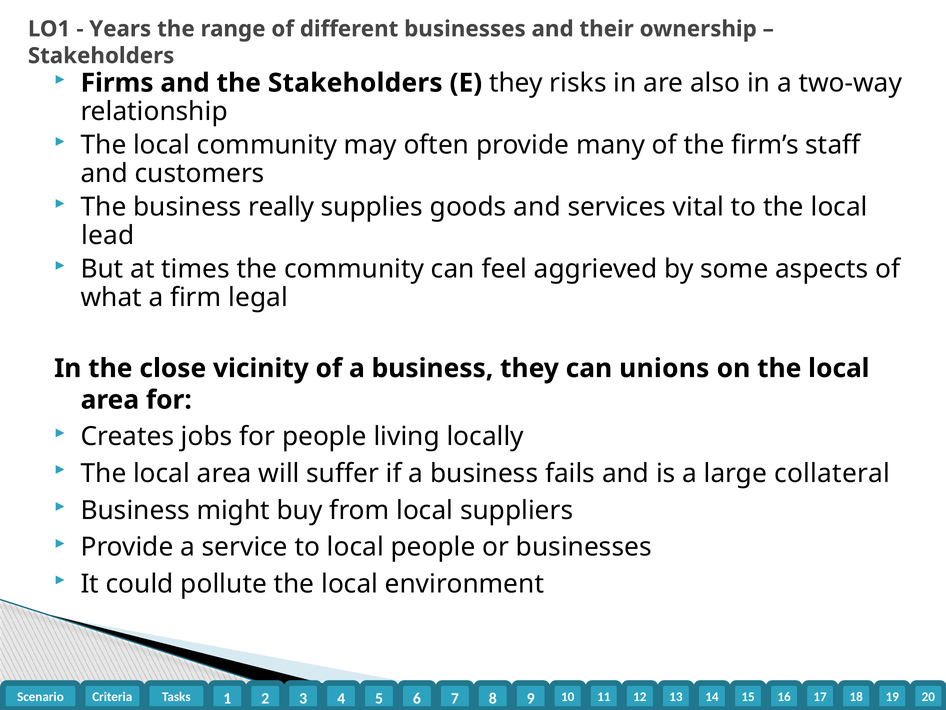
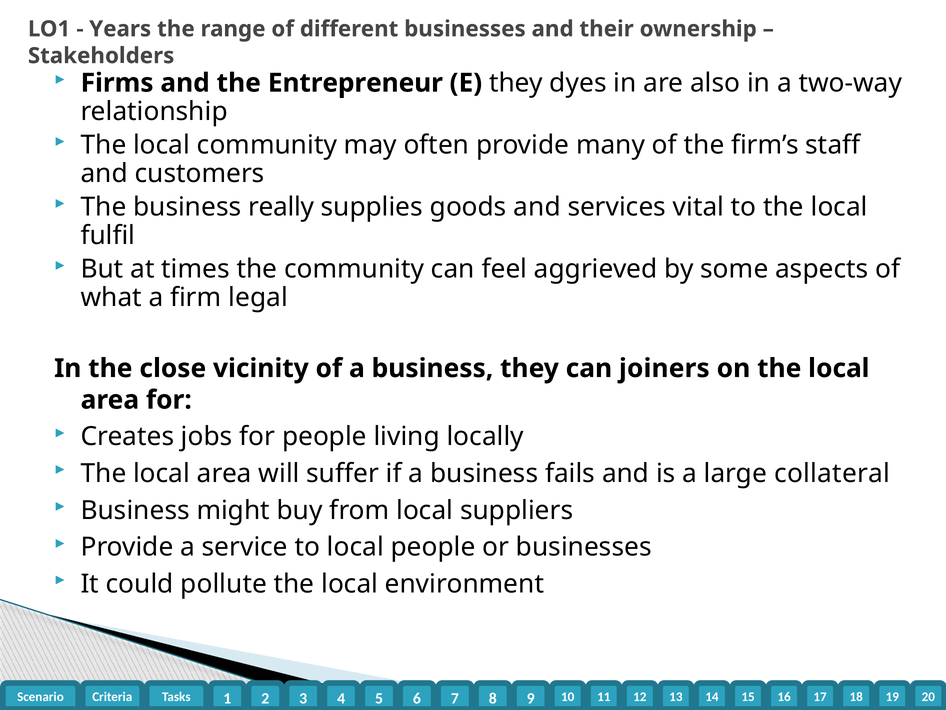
the Stakeholders: Stakeholders -> Entrepreneur (355, 83)
risks: risks -> dyes (578, 83)
lead: lead -> fulfil (108, 235)
unions: unions -> joiners (664, 368)
